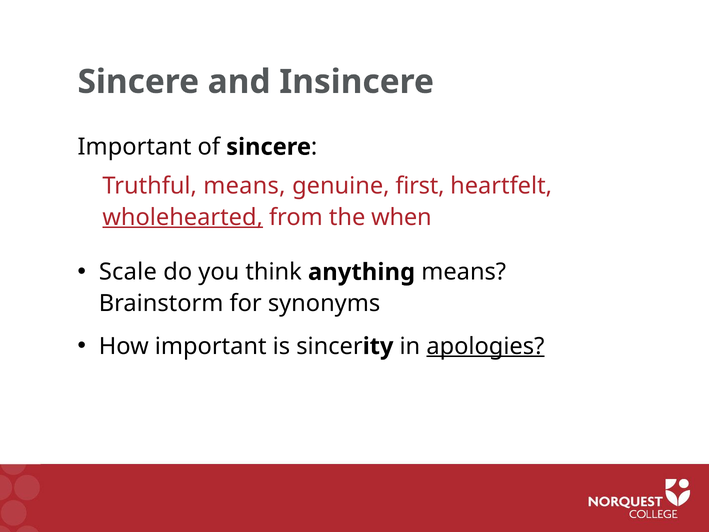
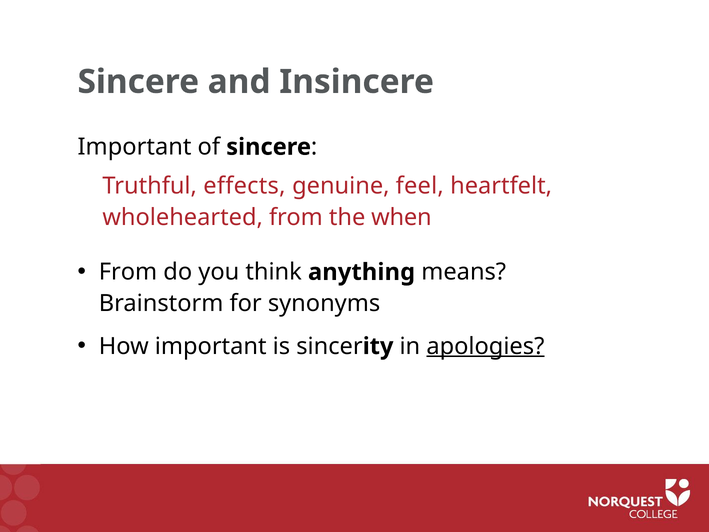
Truthful means: means -> effects (244, 186)
first: first -> feel (420, 186)
wholehearted underline: present -> none (183, 217)
Scale: Scale -> From (128, 272)
